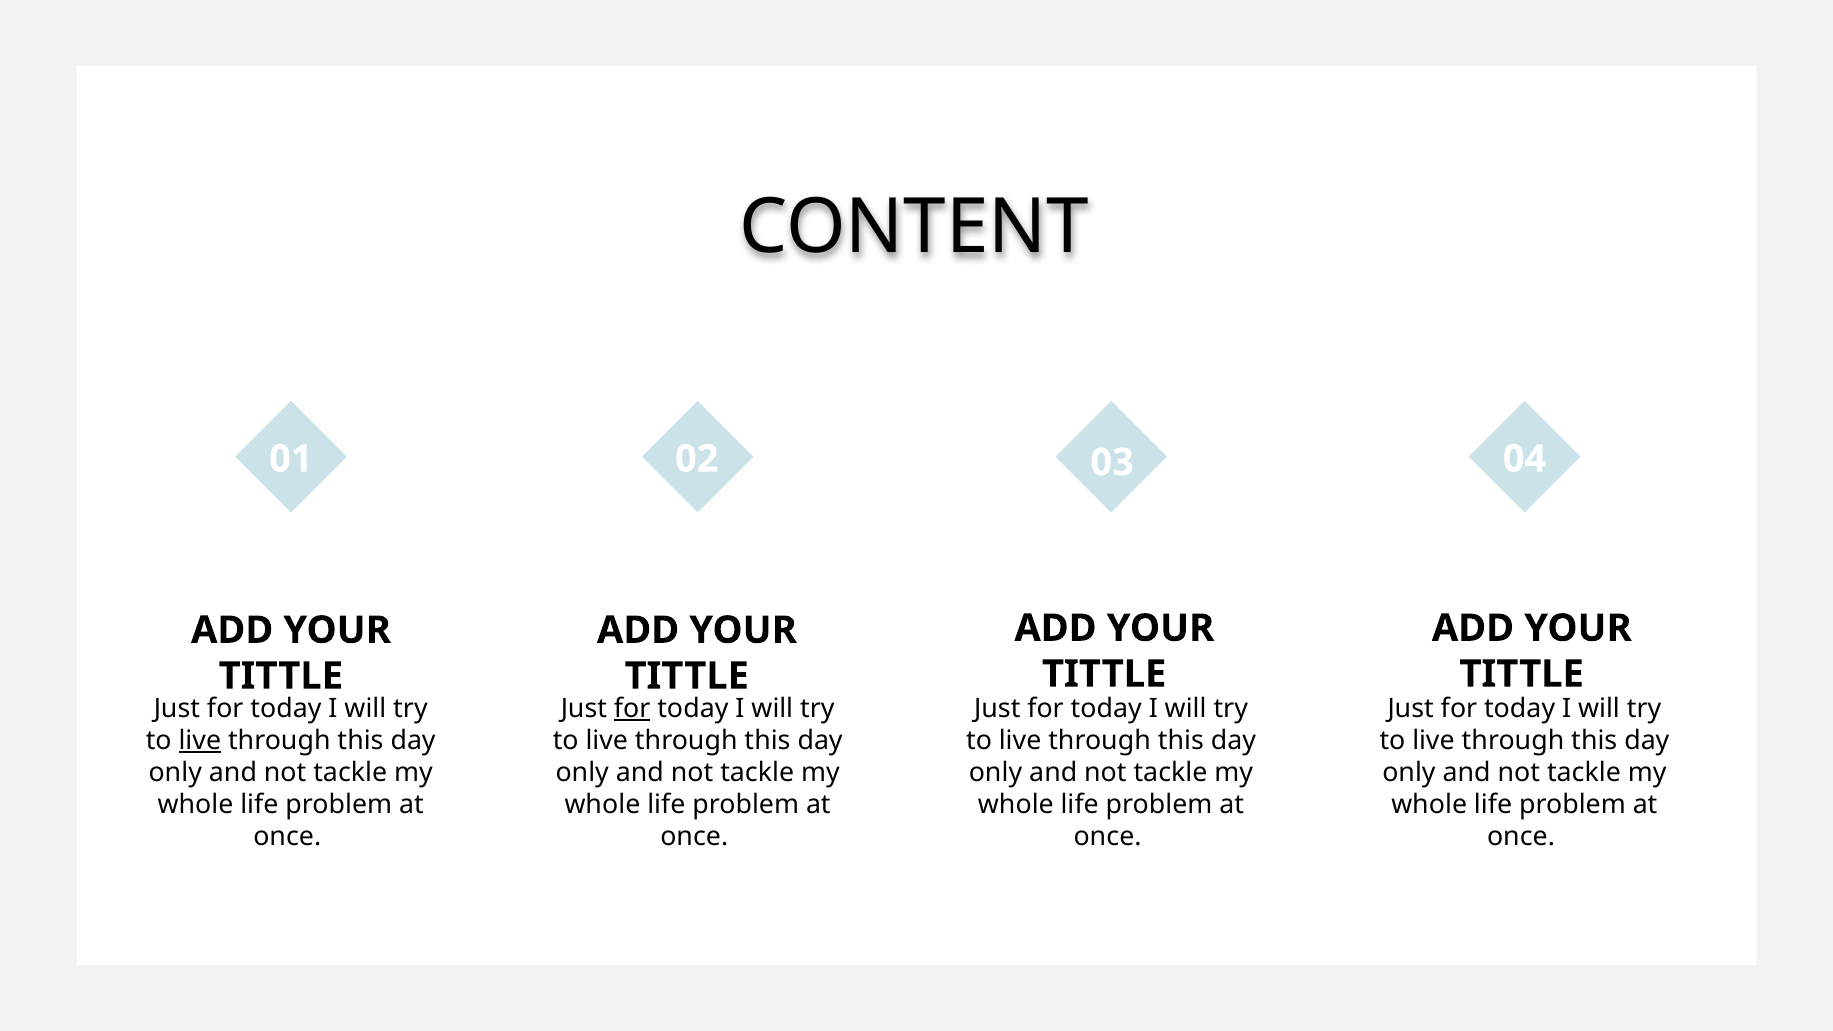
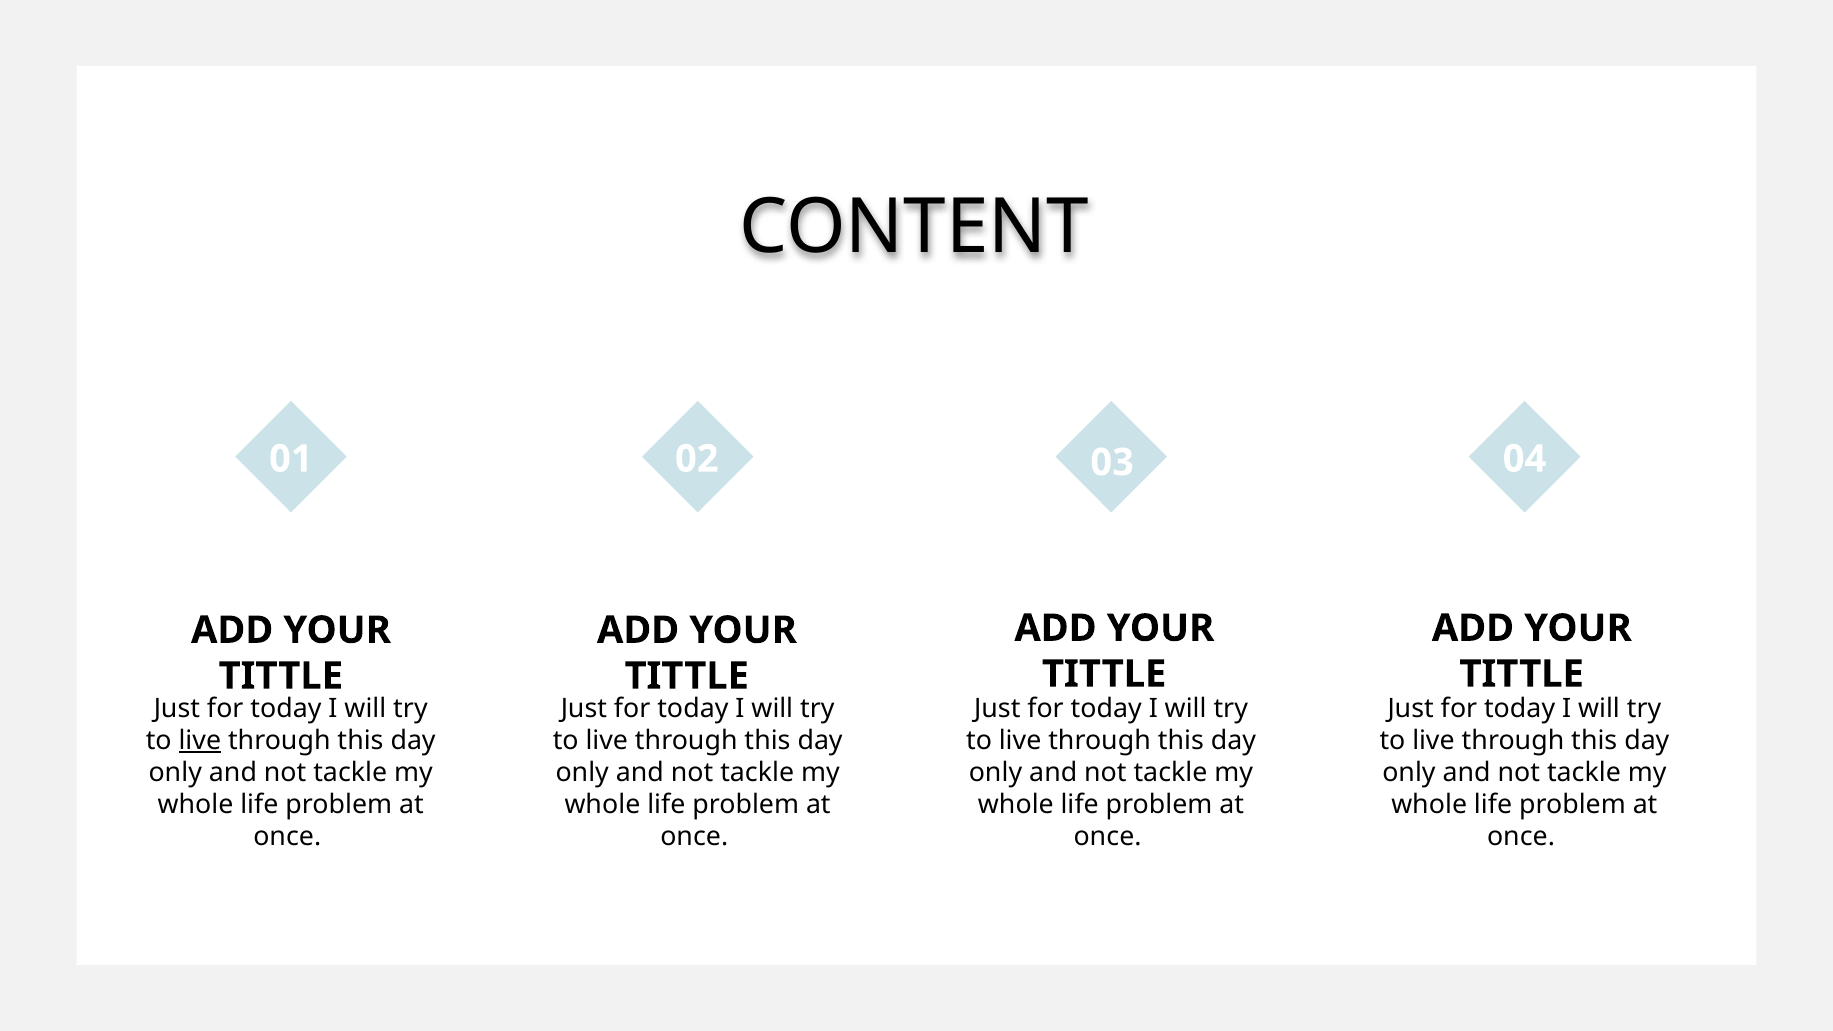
for underline: present -> none (632, 708)
